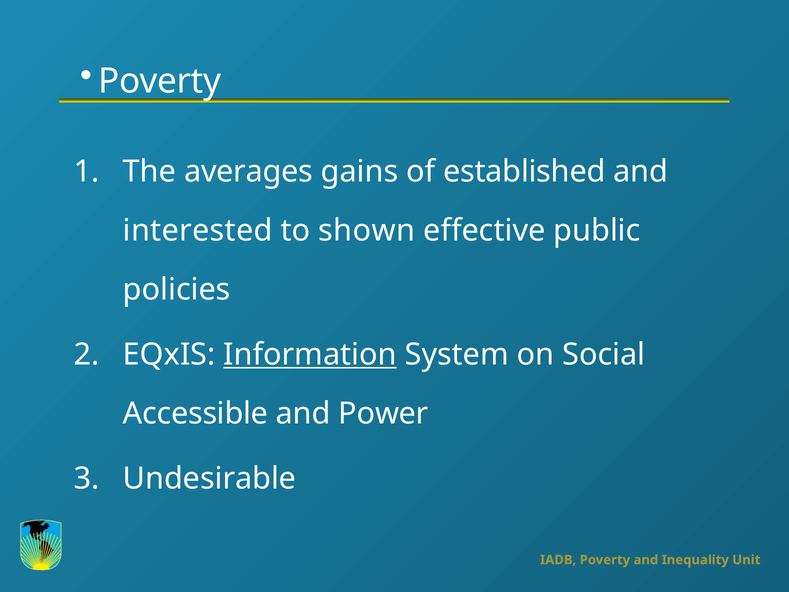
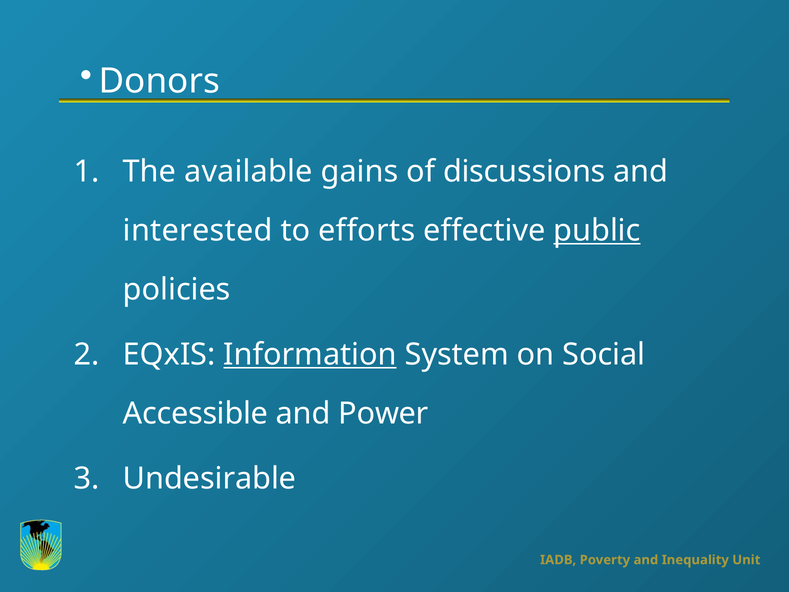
Poverty: Poverty -> Donors (159, 81)
averages: averages -> available (248, 172)
established: established -> discussions (524, 172)
shown: shown -> efforts (367, 230)
public underline: none -> present (597, 230)
